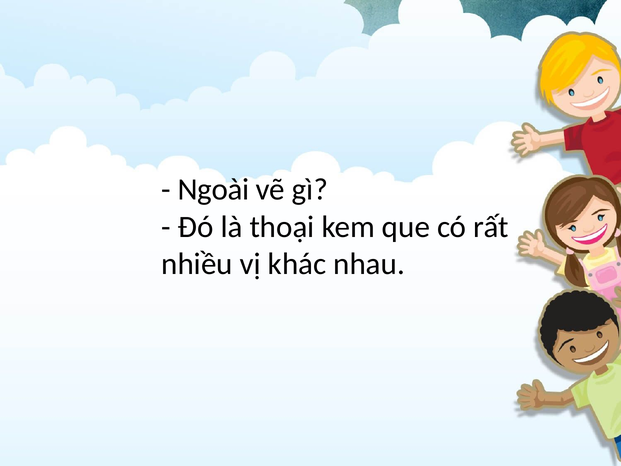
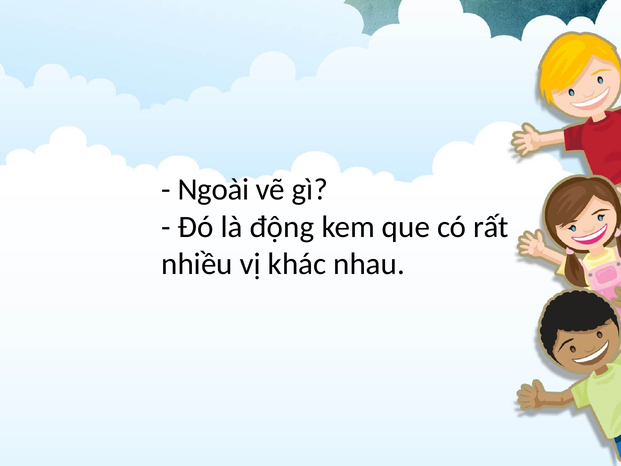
thoại: thoại -> động (282, 227)
